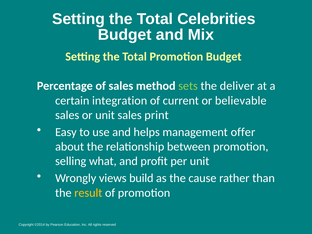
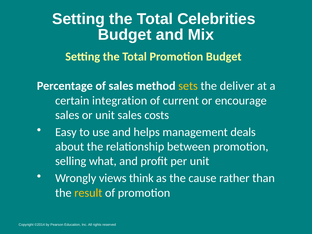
sets colour: light green -> yellow (188, 86)
believable: believable -> encourage (241, 101)
print: print -> costs (157, 115)
offer: offer -> deals (243, 132)
build: build -> think (141, 178)
